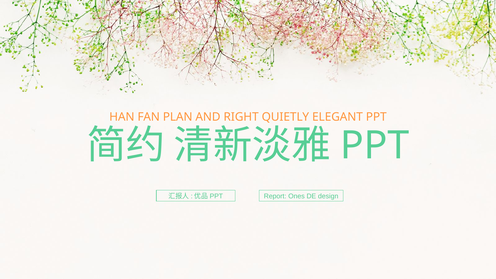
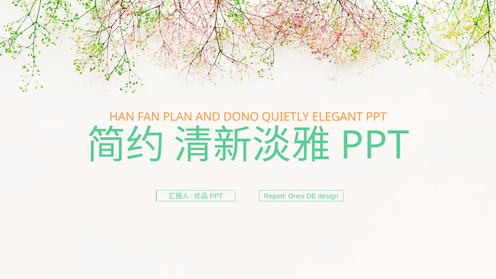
RIGHT: RIGHT -> DONO (241, 117)
